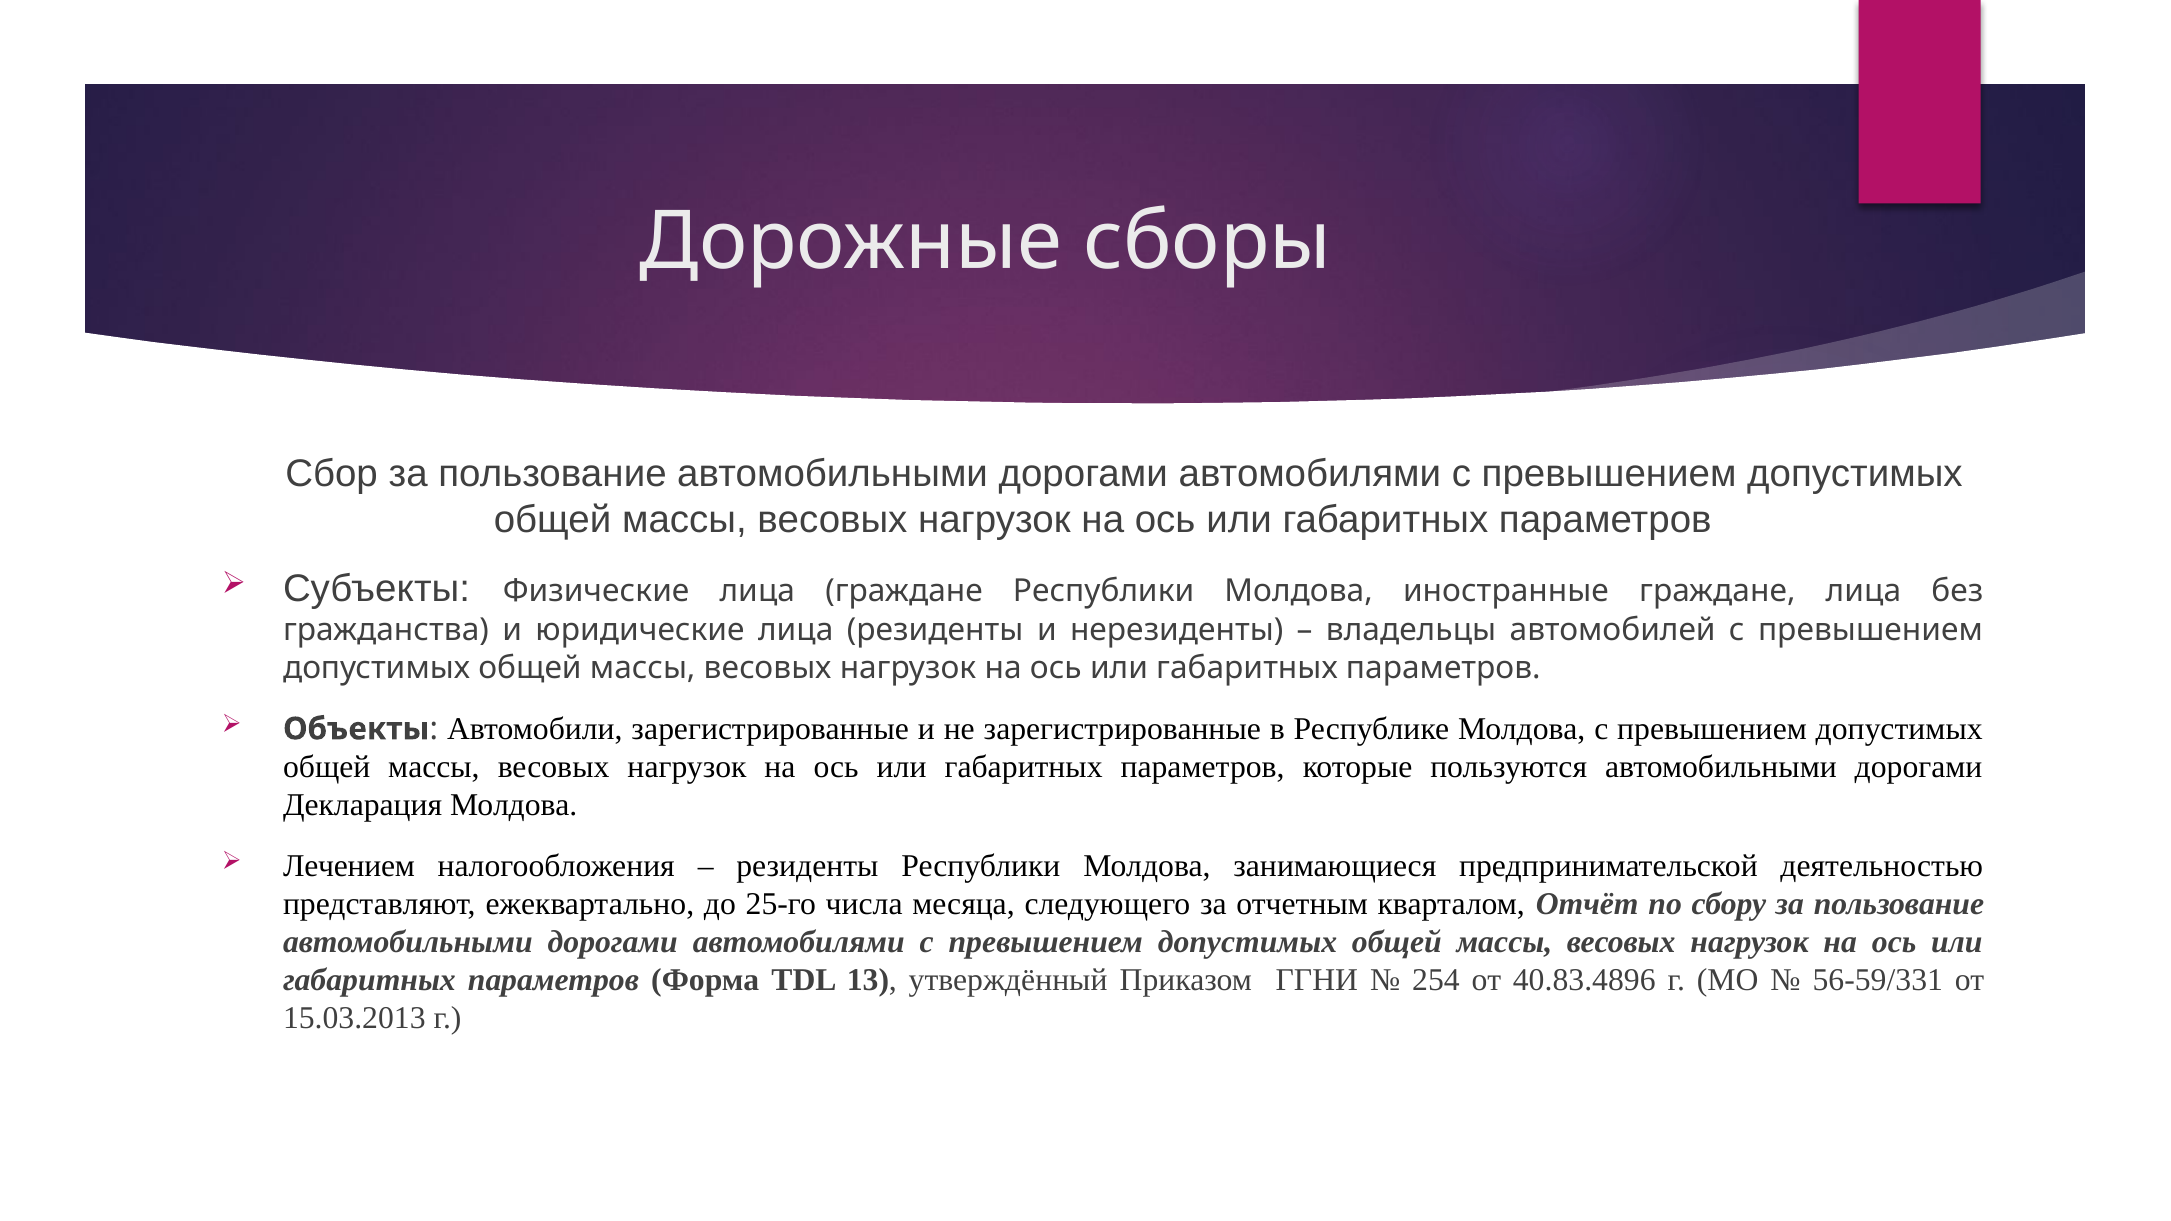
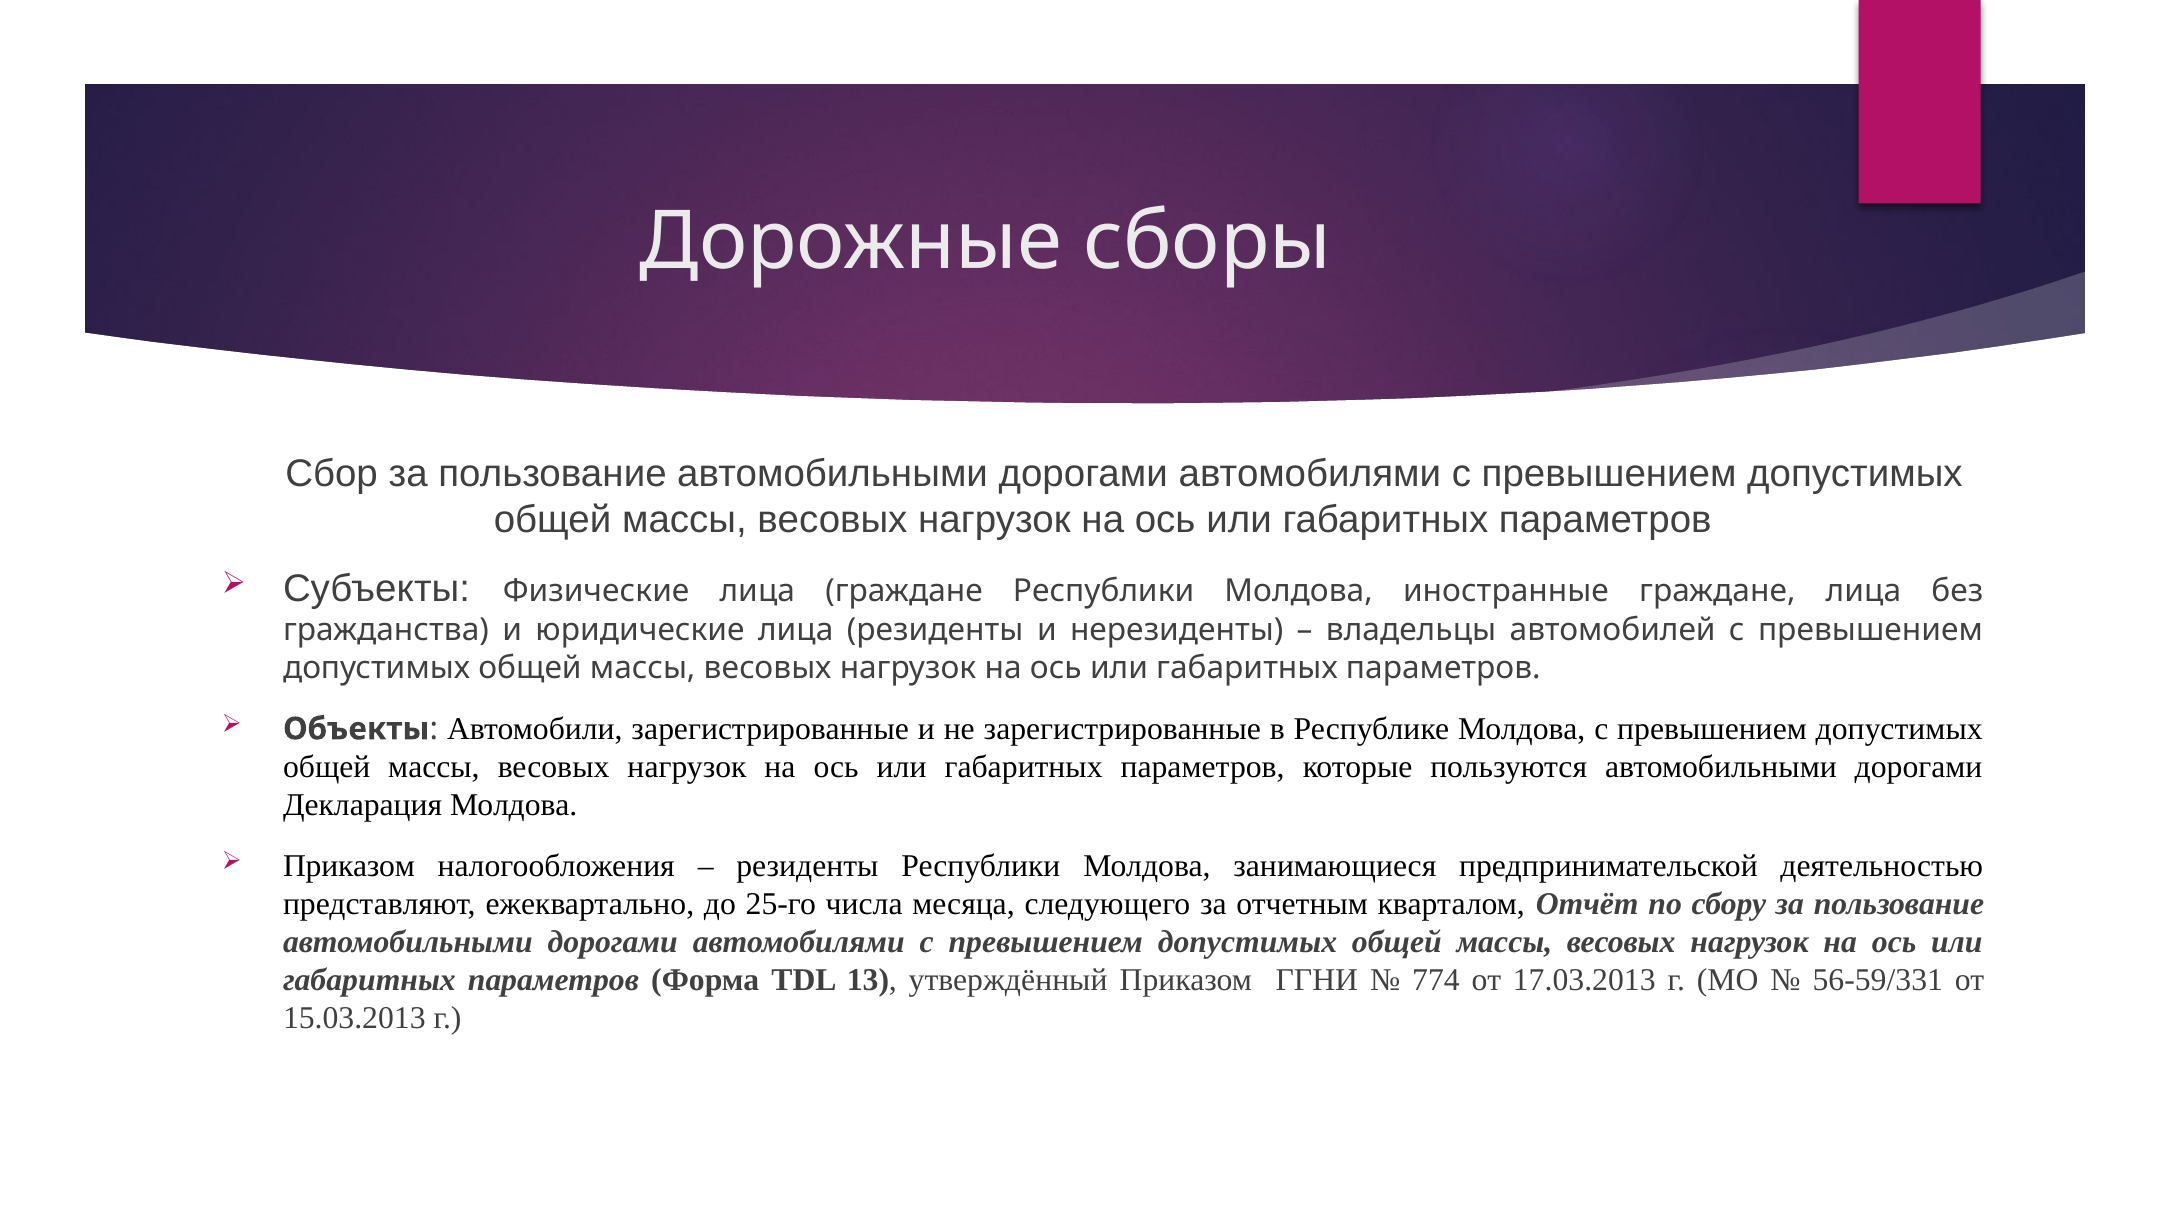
Лечением: Лечением -> Приказом (349, 866)
254: 254 -> 774 (1436, 980)
40.83.4896: 40.83.4896 -> 17.03.2013 (1584, 980)
